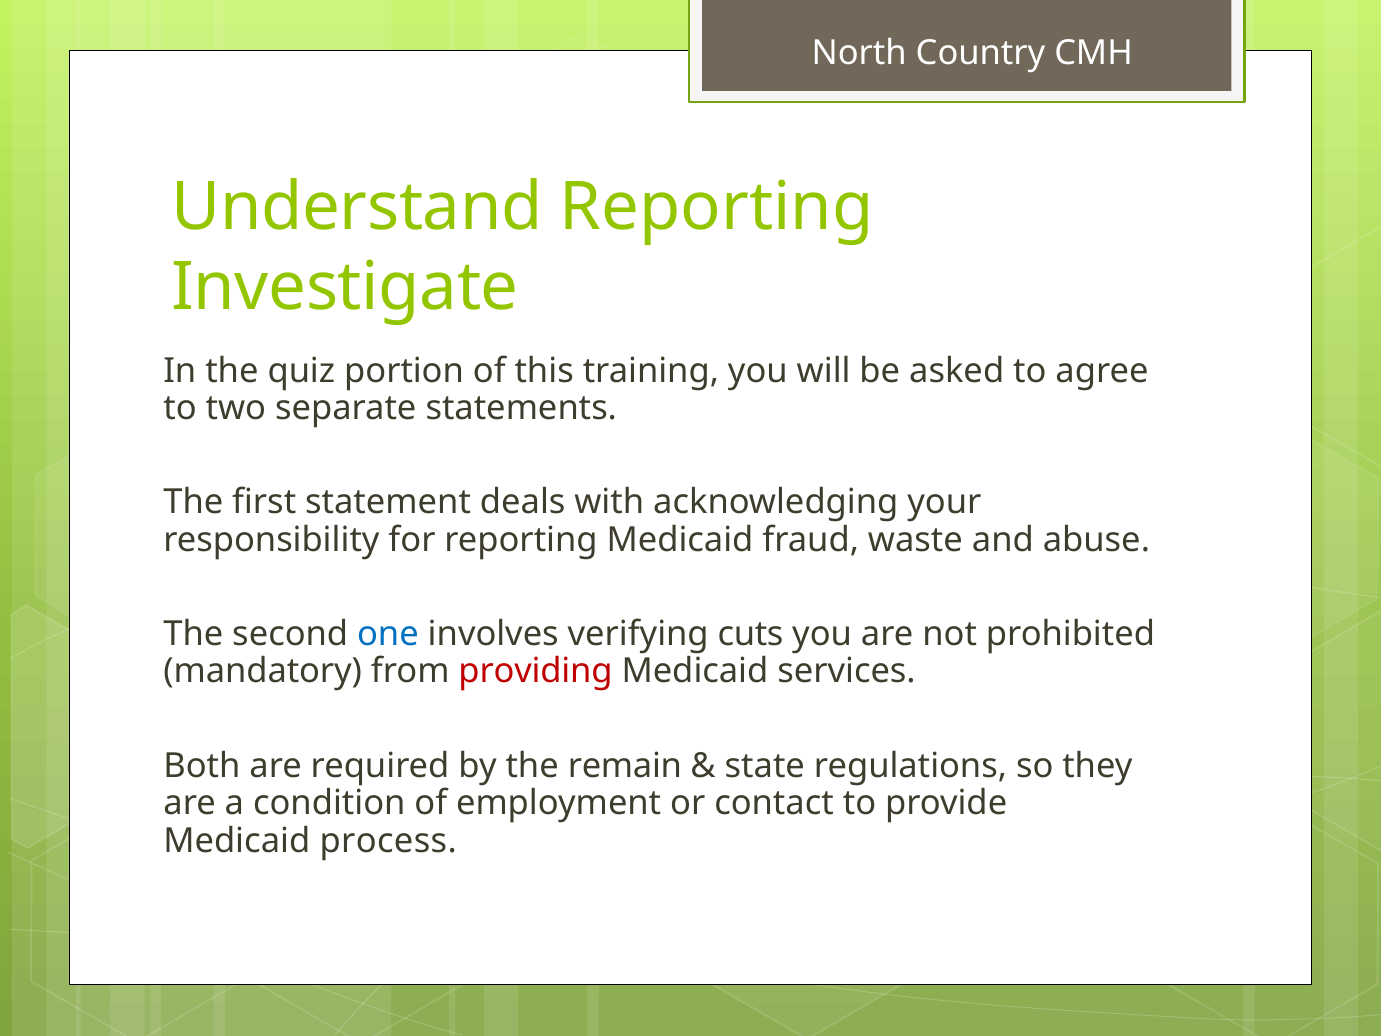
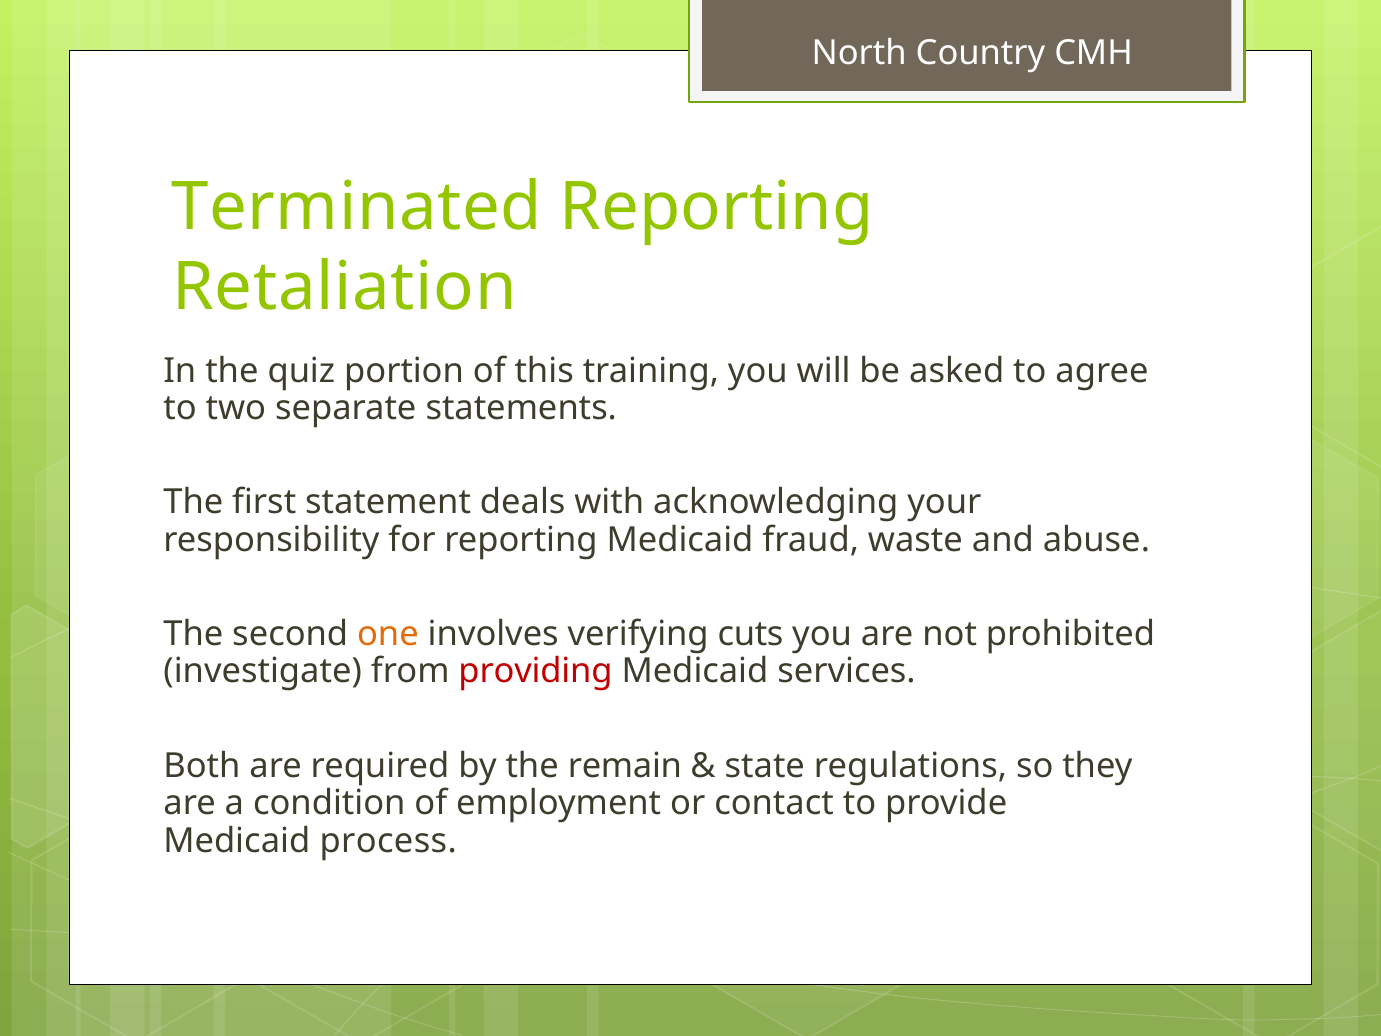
Understand: Understand -> Terminated (357, 207)
Investigate: Investigate -> Retaliation (345, 288)
one colour: blue -> orange (388, 634)
mandatory: mandatory -> investigate (263, 671)
